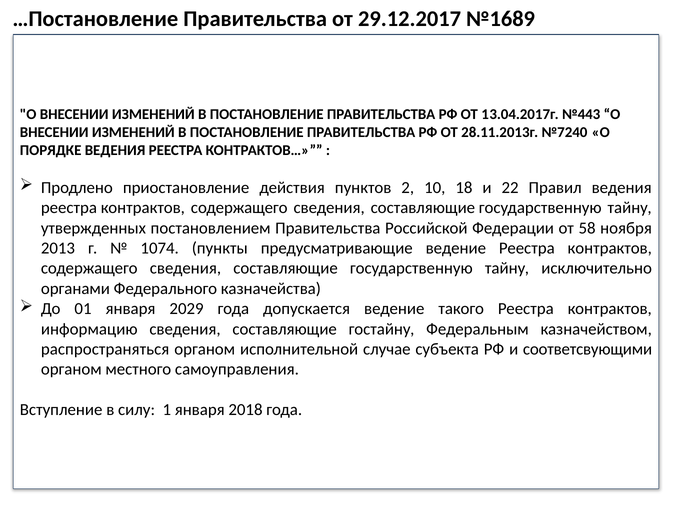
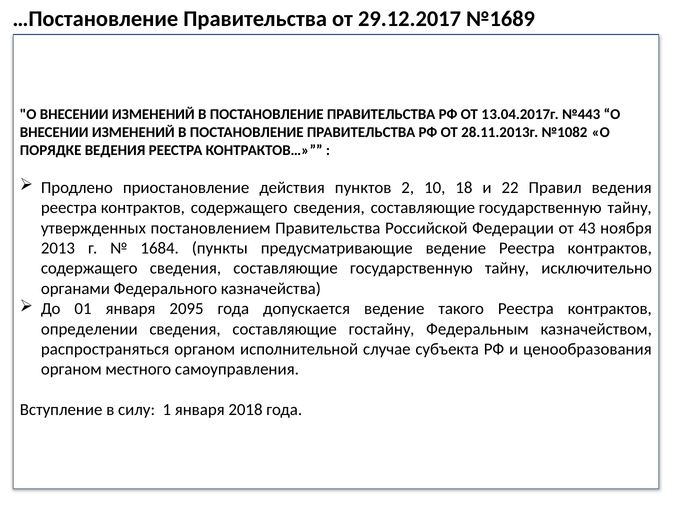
№7240: №7240 -> №1082 (565, 133)
58: 58 -> 43 (587, 228)
1074: 1074 -> 1684 (160, 248)
2029: 2029 -> 2095 (187, 309)
информацию: информацию -> определении (89, 329)
соответсвующими: соответсвующими -> ценообразования (587, 350)
